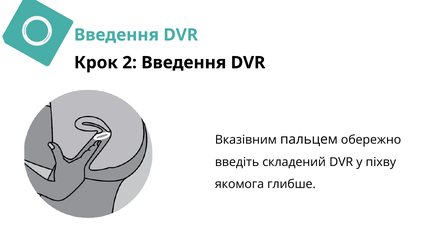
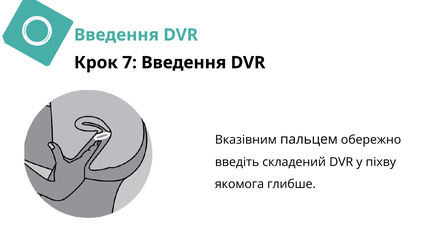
2: 2 -> 7 (130, 63)
